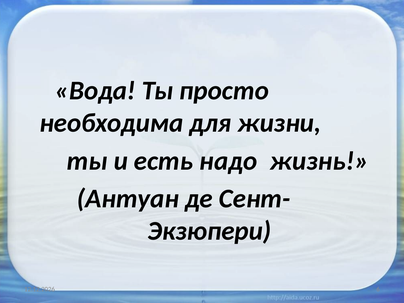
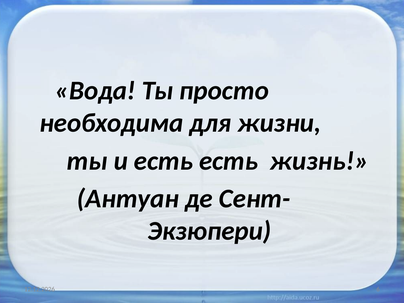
есть надо: надо -> есть (229, 161)
